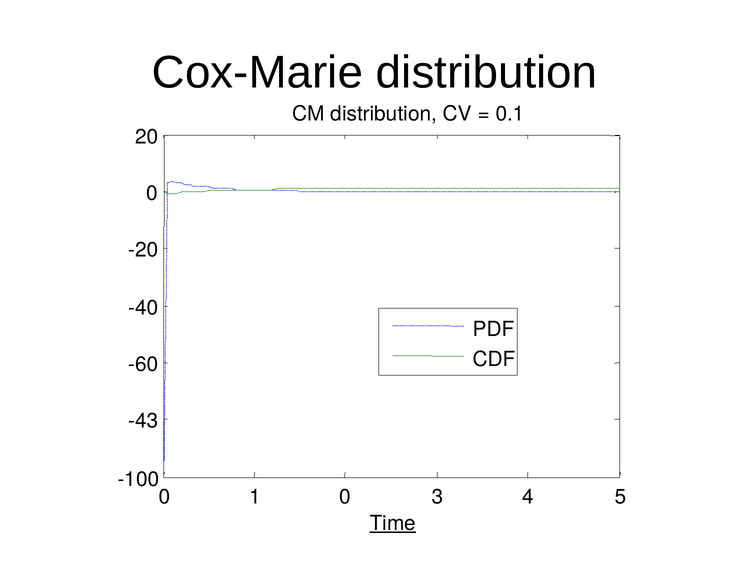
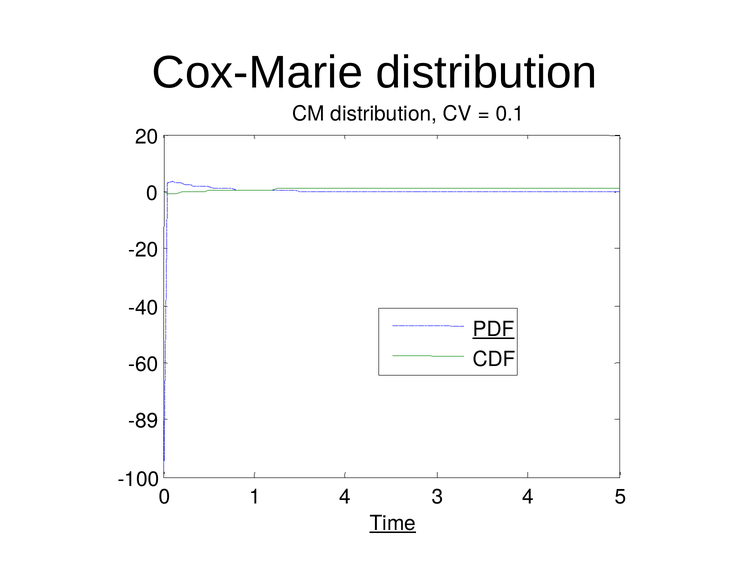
PDF underline: none -> present (494, 329)
-43: -43 -> -89 (143, 420)
1 0: 0 -> 4 (345, 496)
